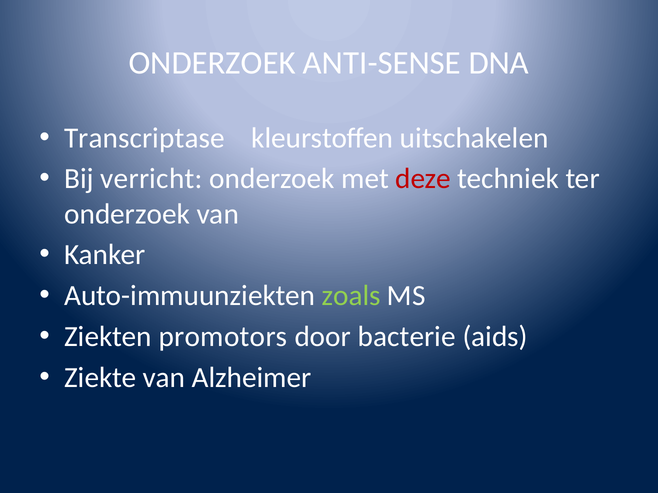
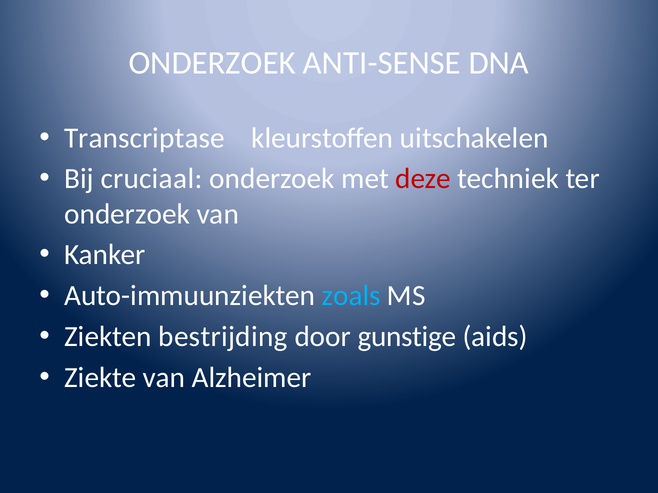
verricht: verricht -> cruciaal (151, 179)
zoals colour: light green -> light blue (351, 296)
promotors: promotors -> bestrijding (223, 337)
bacterie: bacterie -> gunstige (407, 337)
